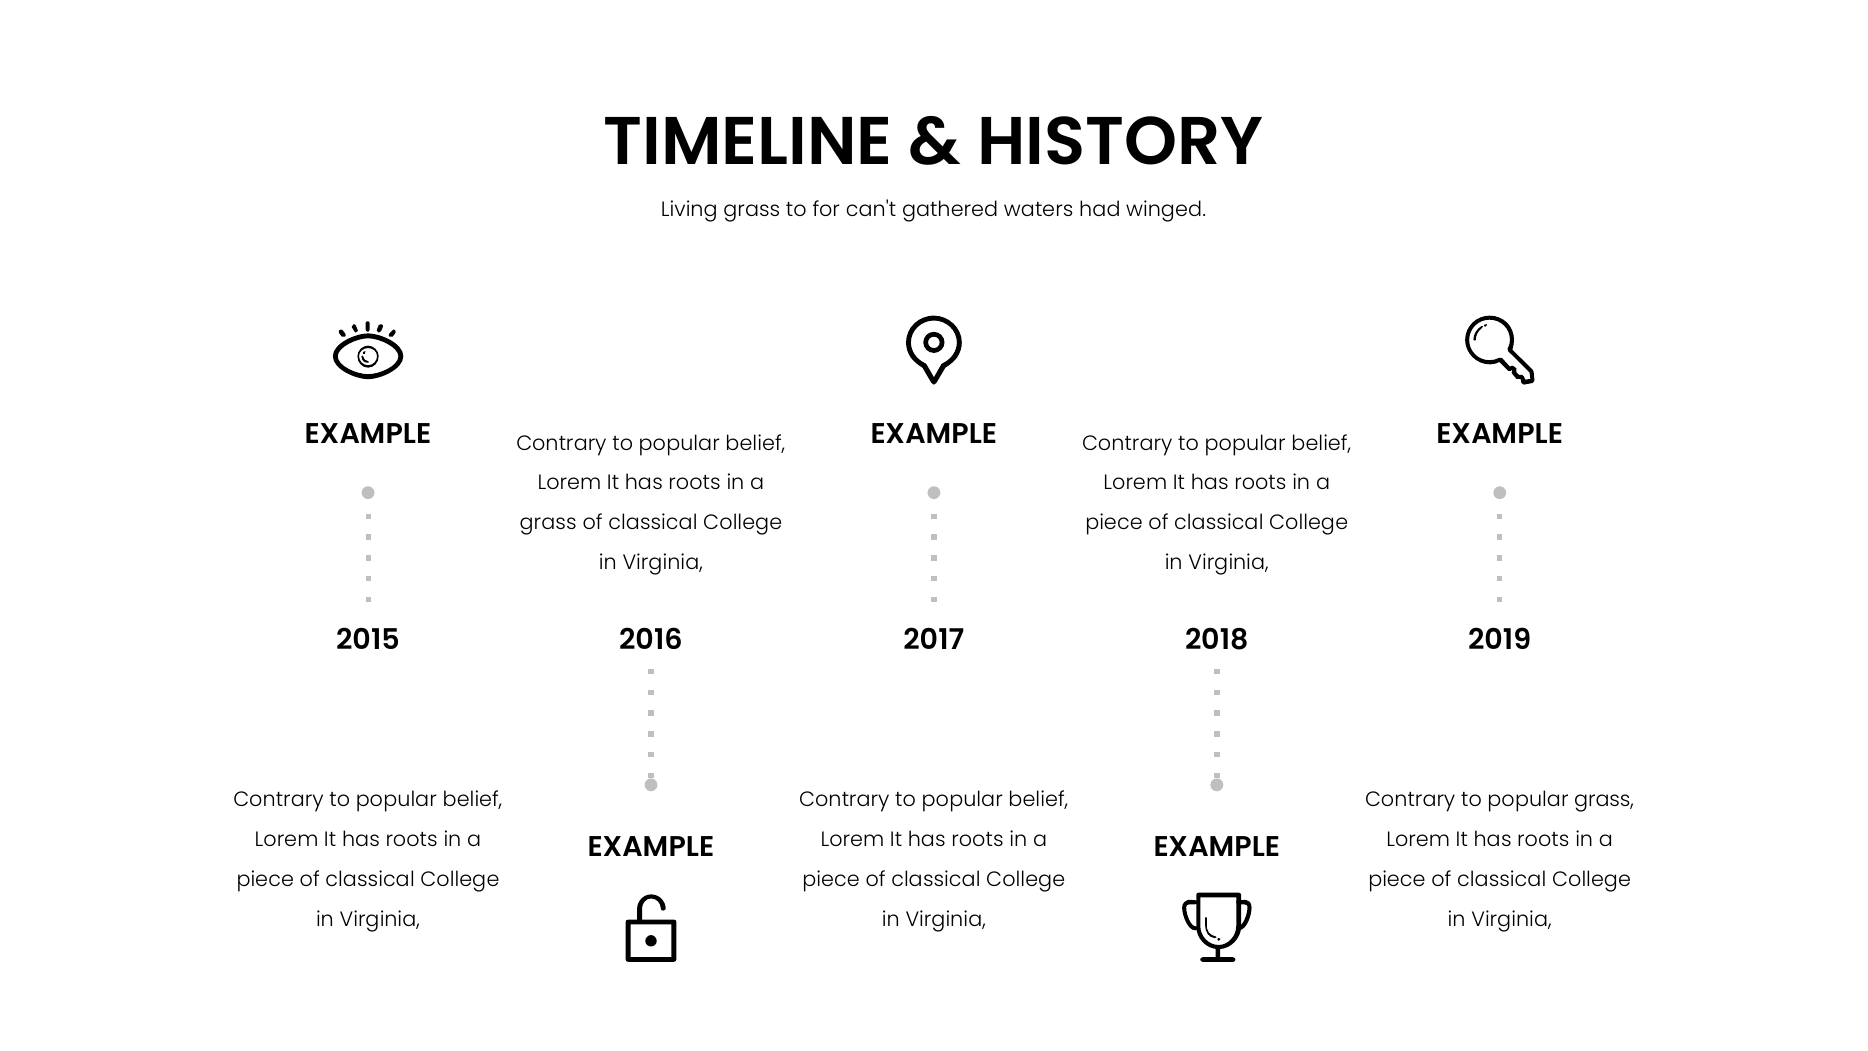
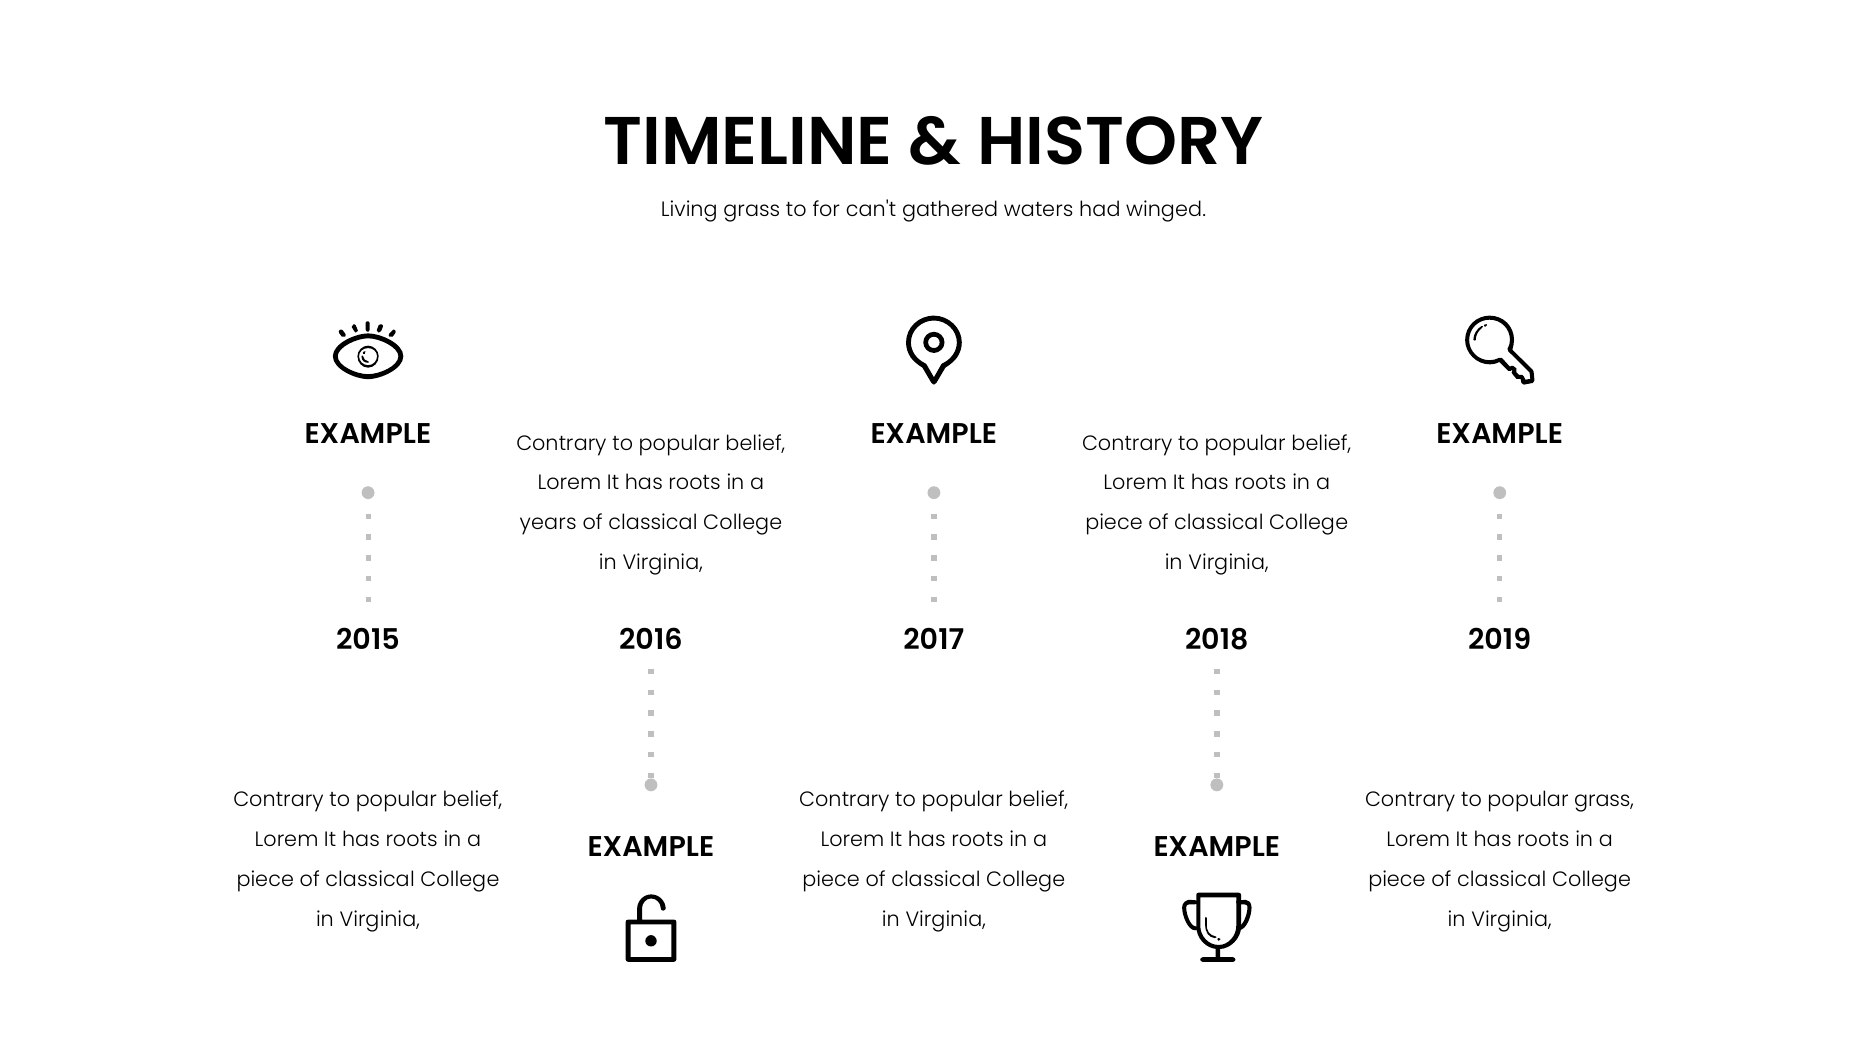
grass: grass -> years (548, 523)
